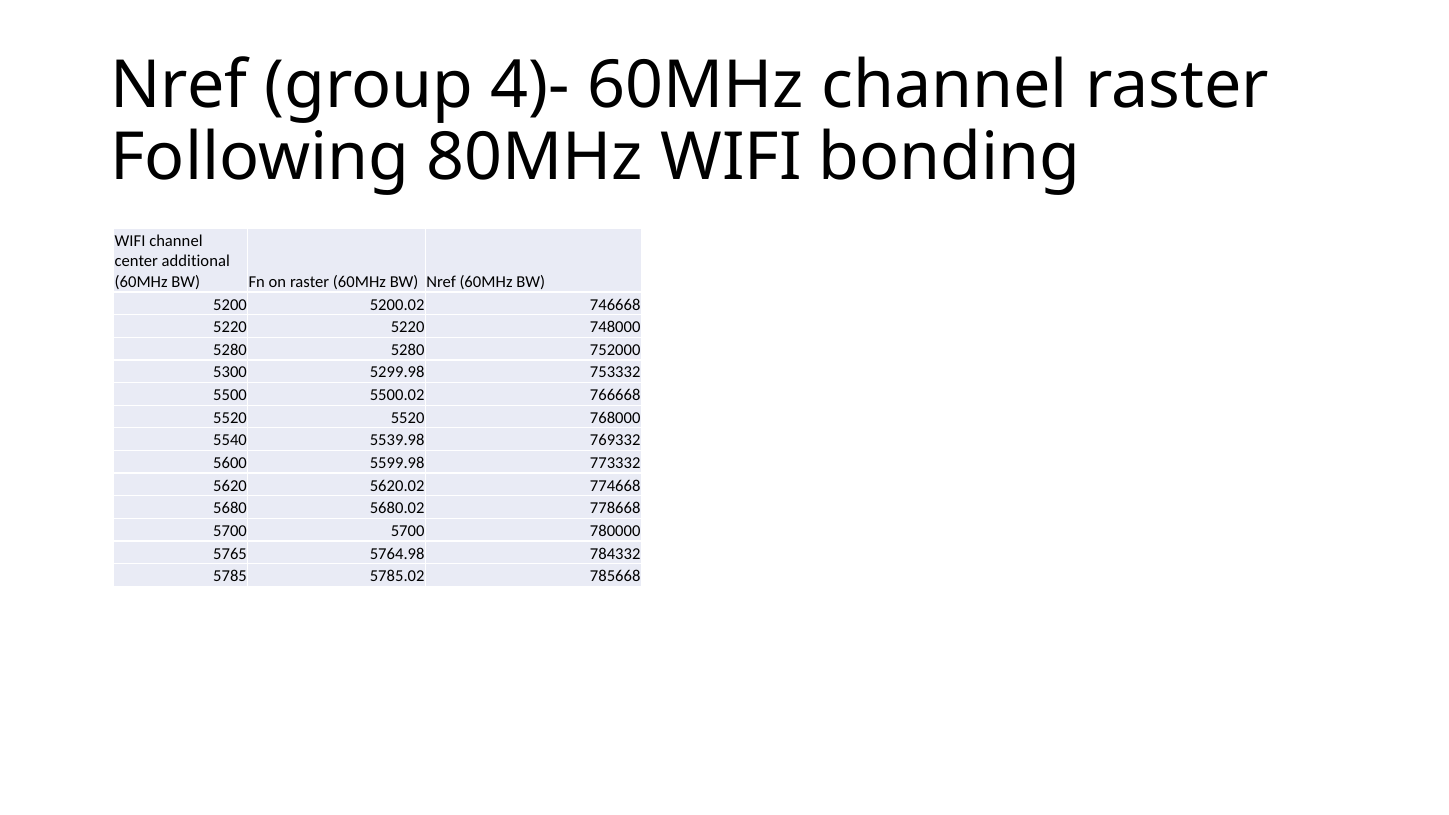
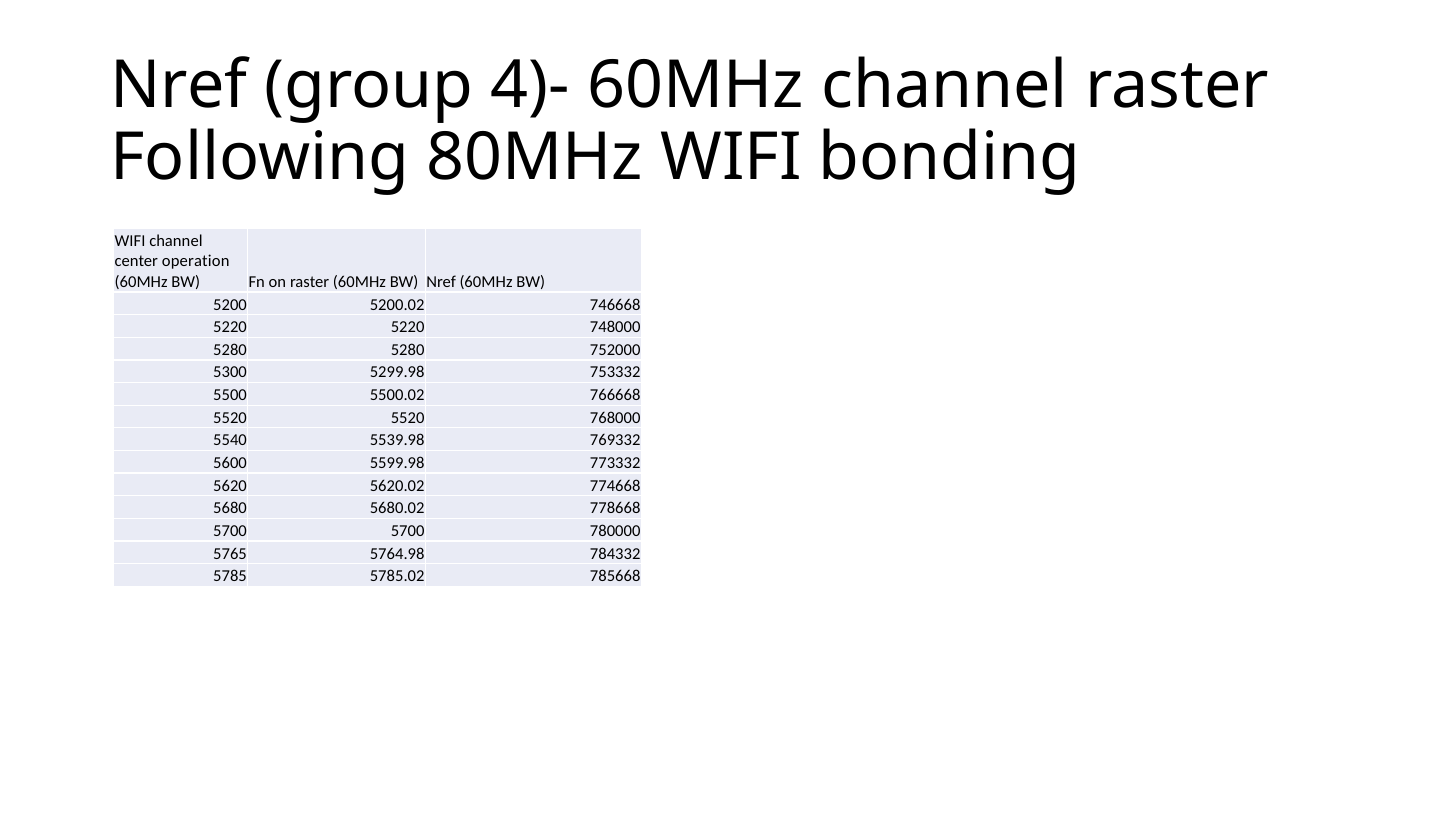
additional: additional -> operation (196, 262)
